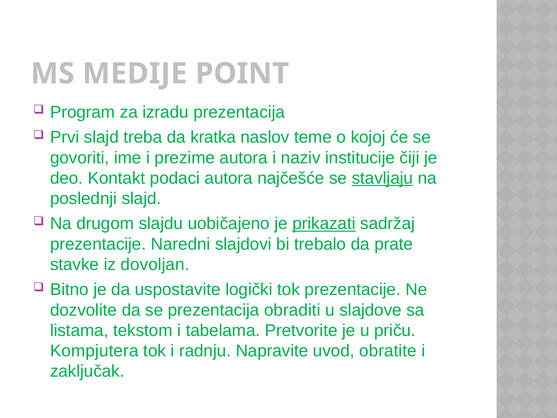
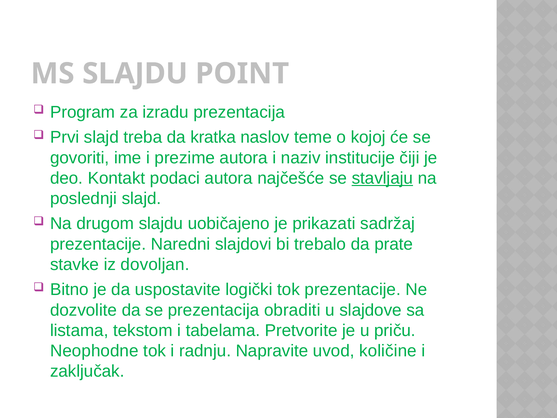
MS MEDIJE: MEDIJE -> SLAJDU (135, 74)
prikazati underline: present -> none (324, 224)
Kompjutera: Kompjutera -> Neophodne (94, 351)
obratite: obratite -> količine (388, 351)
